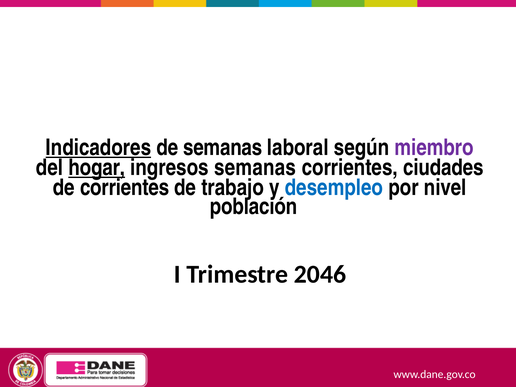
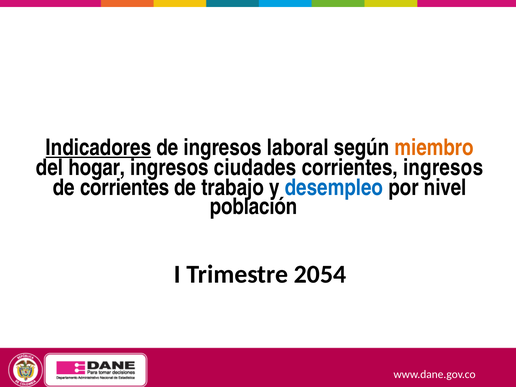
de semanas: semanas -> ingresos (223, 147)
miembro colour: purple -> orange (434, 147)
hogar underline: present -> none (97, 168)
ingresos semanas: semanas -> ciudades (255, 168)
corrientes ciudades: ciudades -> ingresos (443, 168)
2046: 2046 -> 2054 (320, 274)
